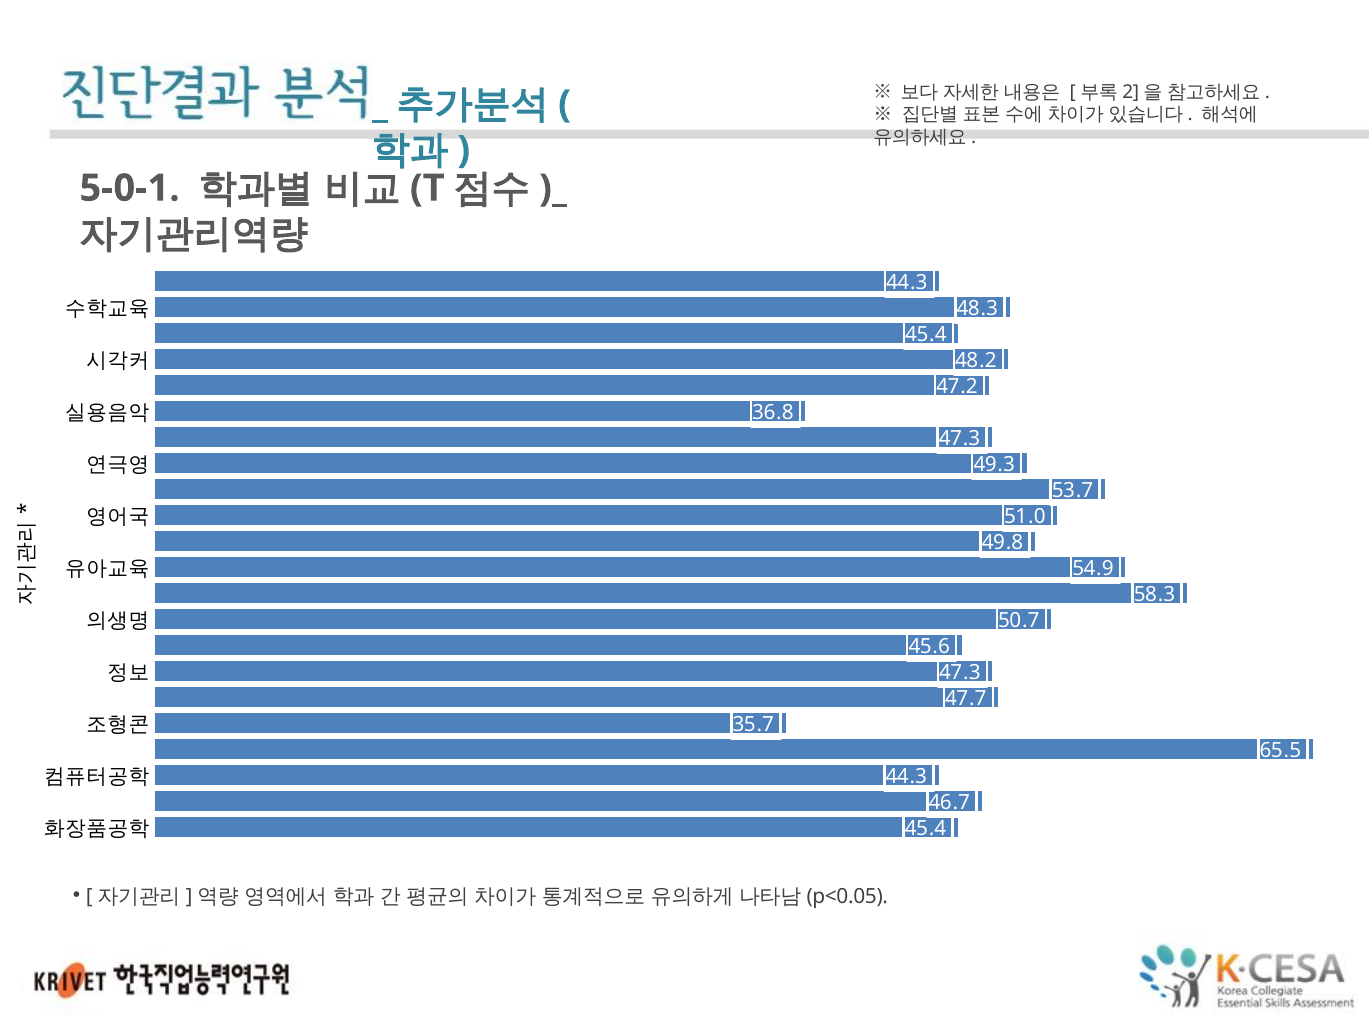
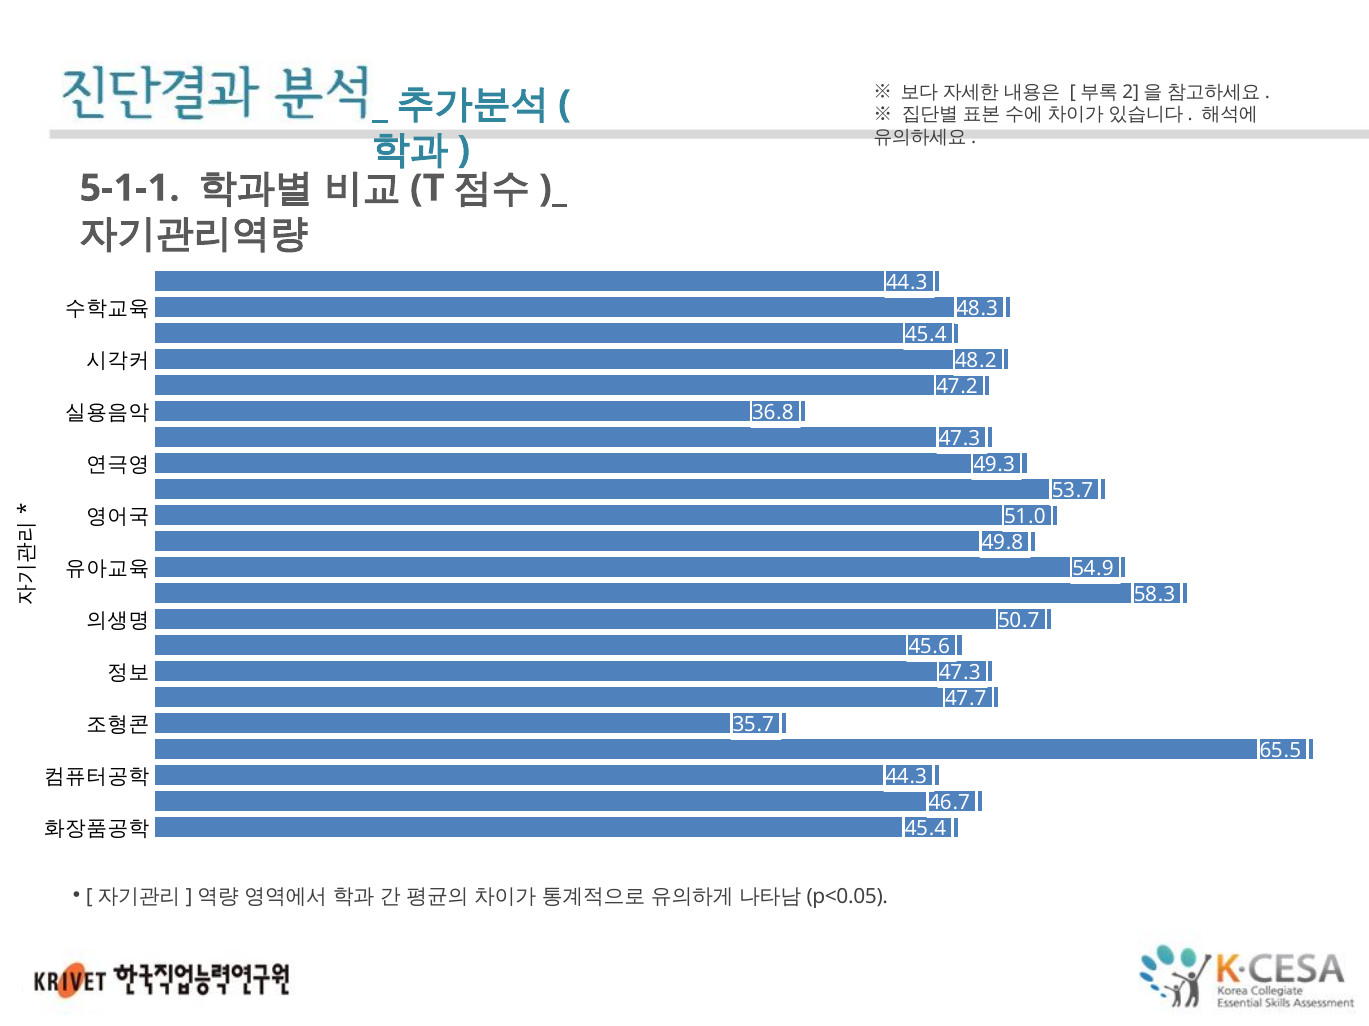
5-0-1: 5-0-1 -> 5-1-1 (130, 188)
